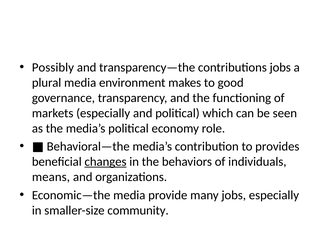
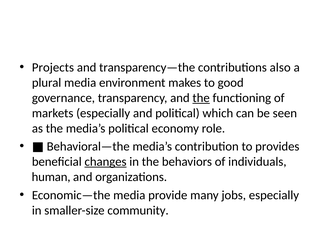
Possibly: Possibly -> Projects (53, 67)
contributions jobs: jobs -> also (280, 67)
the underline: none -> present (201, 98)
means: means -> human (51, 177)
